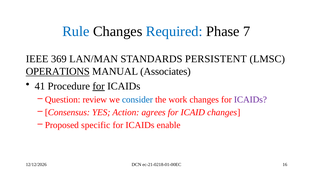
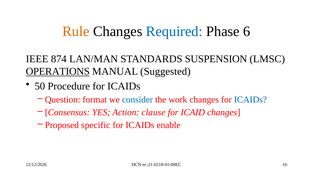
Rule colour: blue -> orange (76, 31)
7: 7 -> 6 (247, 31)
369: 369 -> 874 (59, 59)
PERSISTENT: PERSISTENT -> SUSPENSION (216, 59)
Associates: Associates -> Suggested (165, 72)
41: 41 -> 50 (40, 86)
for underline: present -> none (99, 86)
review: review -> format (95, 100)
ICAIDs colour: purple -> blue (250, 100)
agrees: agrees -> clause (153, 112)
